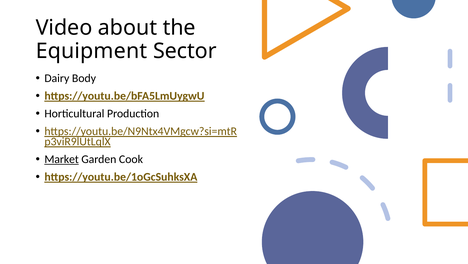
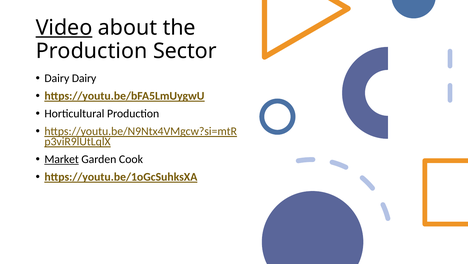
Video underline: none -> present (64, 28)
Equipment: Equipment -> Production (92, 51)
Dairy Body: Body -> Dairy (84, 78)
